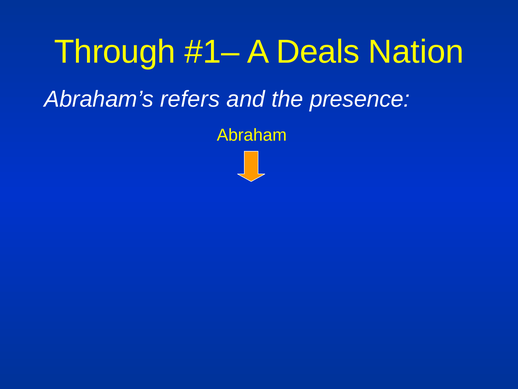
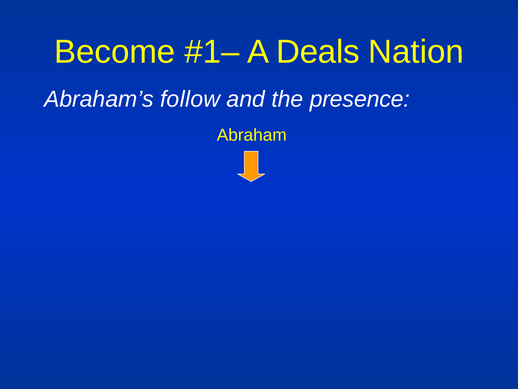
Through: Through -> Become (115, 52)
refers: refers -> follow (190, 99)
